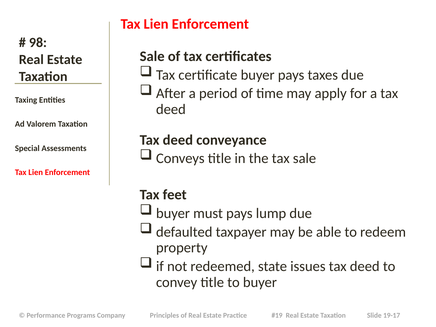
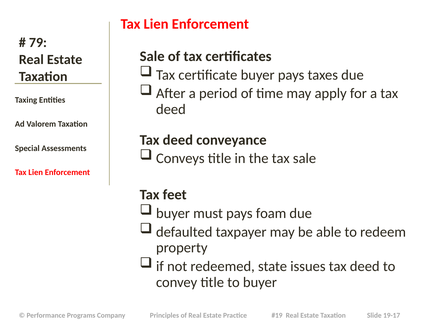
98: 98 -> 79 (38, 43)
lump: lump -> foam (271, 213)
